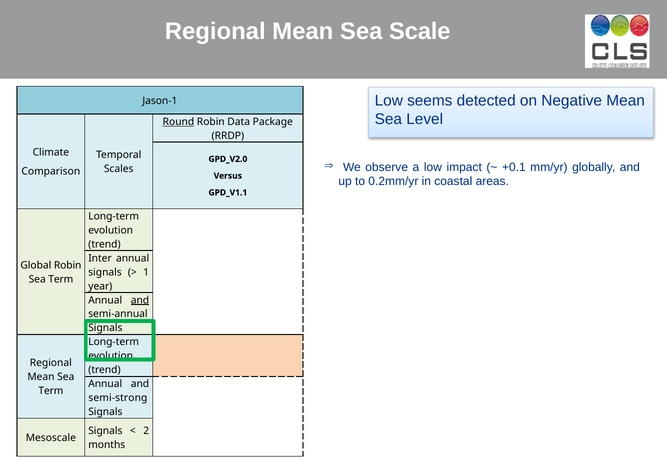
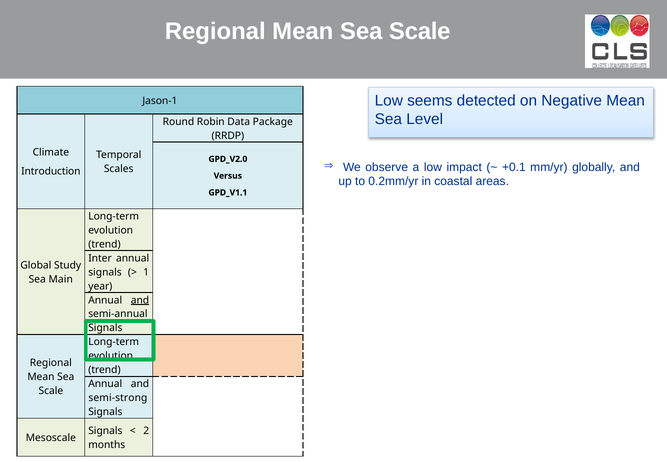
Round underline: present -> none (178, 122)
Comparison: Comparison -> Introduction (51, 171)
Global Robin: Robin -> Study (68, 265)
Term: Term -> Main (61, 279)
Term: Term -> Scale (51, 391)
